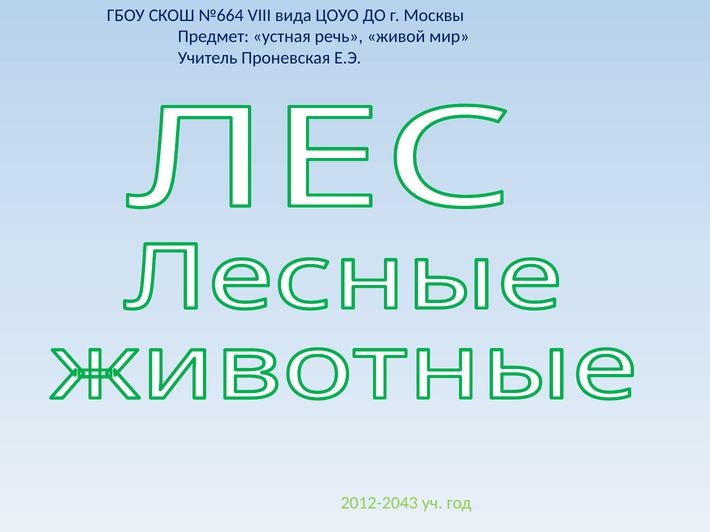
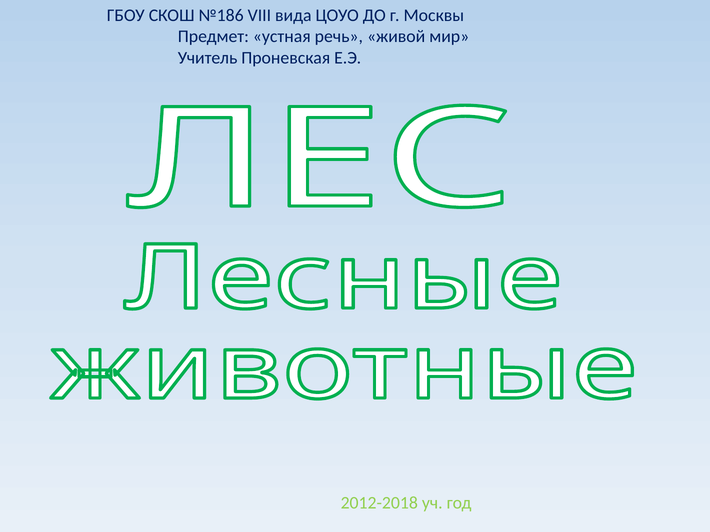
№664: №664 -> №186 (221, 15)
2012-2043: 2012-2043 -> 2012-2018 (379, 503)
